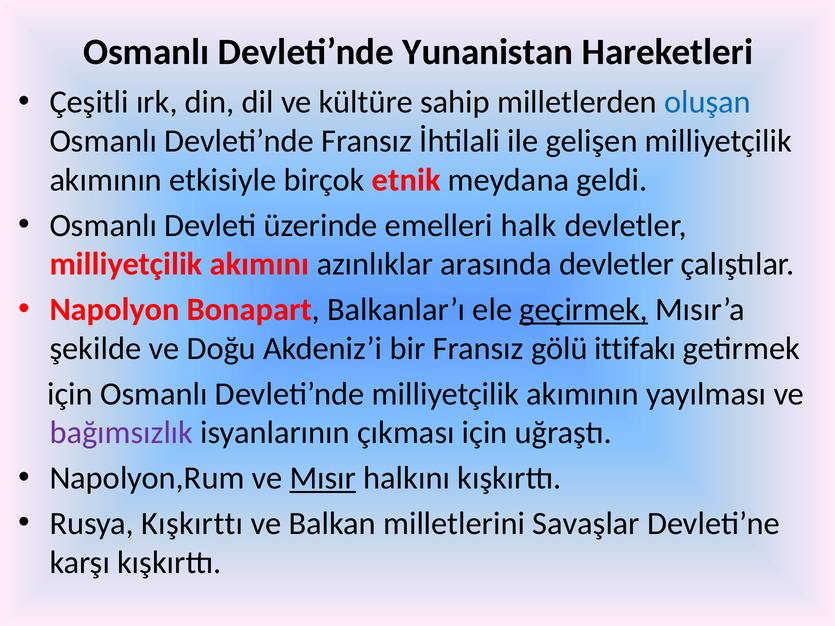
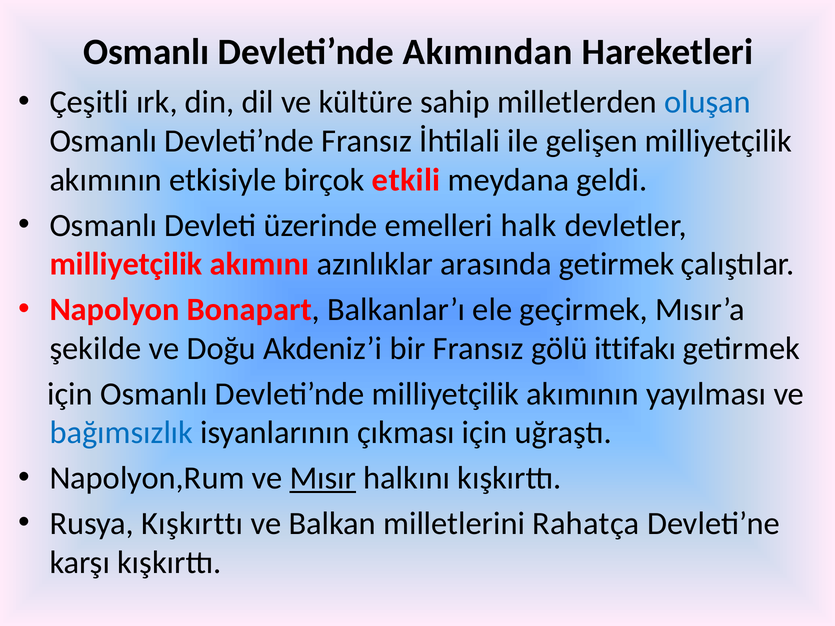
Yunanistan: Yunanistan -> Akımından (488, 52)
etnik: etnik -> etkili (406, 180)
arasında devletler: devletler -> getirmek (616, 264)
geçirmek underline: present -> none (584, 310)
bağımsızlık colour: purple -> blue (121, 433)
Savaşlar: Savaşlar -> Rahatça (586, 524)
